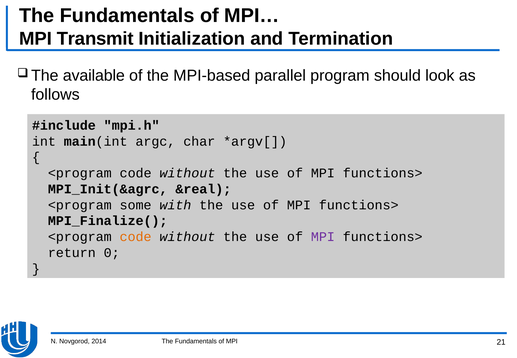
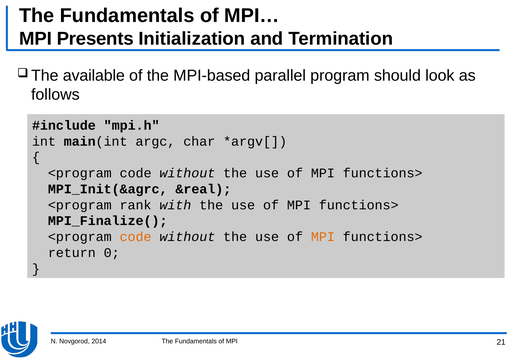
Transmit: Transmit -> Presents (95, 39)
some: some -> rank (136, 205)
MPI colour: purple -> orange (323, 237)
